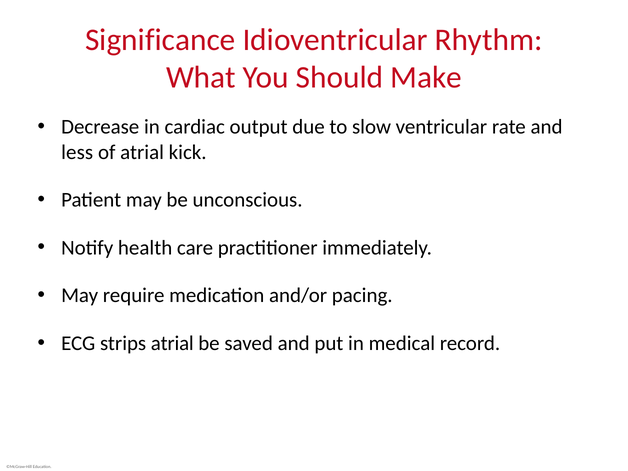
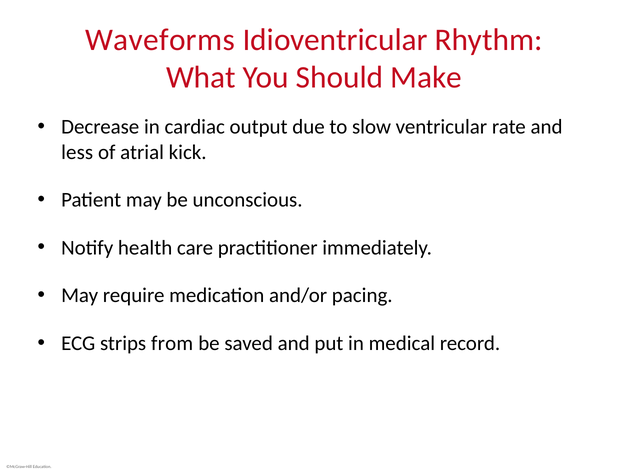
Significance: Significance -> Waveforms (160, 40)
strips atrial: atrial -> from (172, 343)
